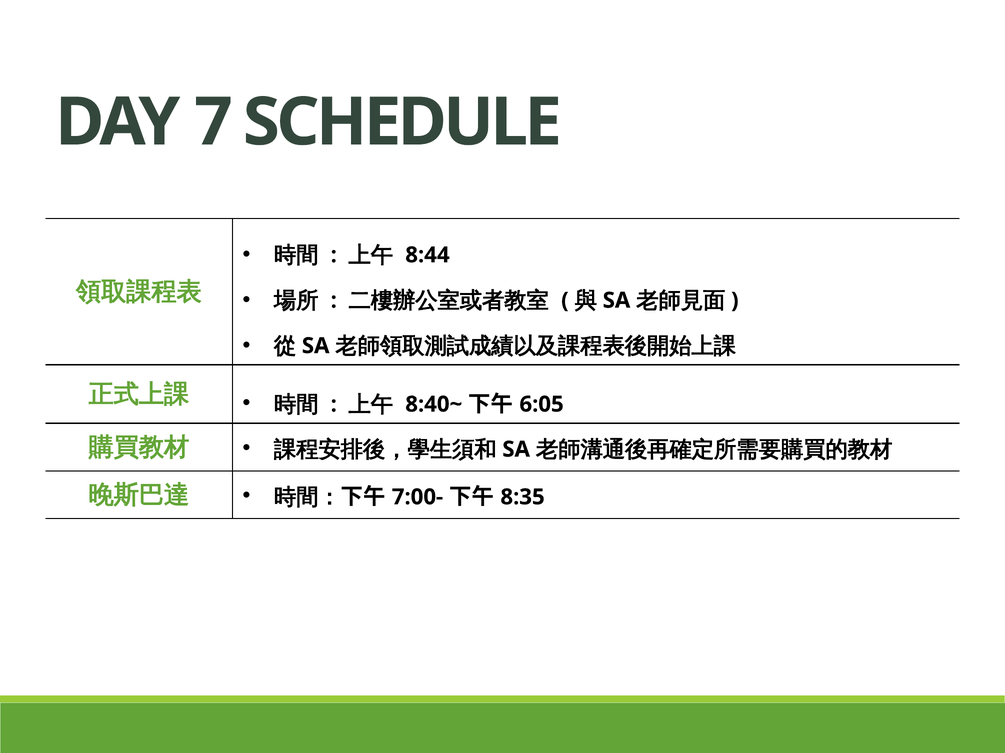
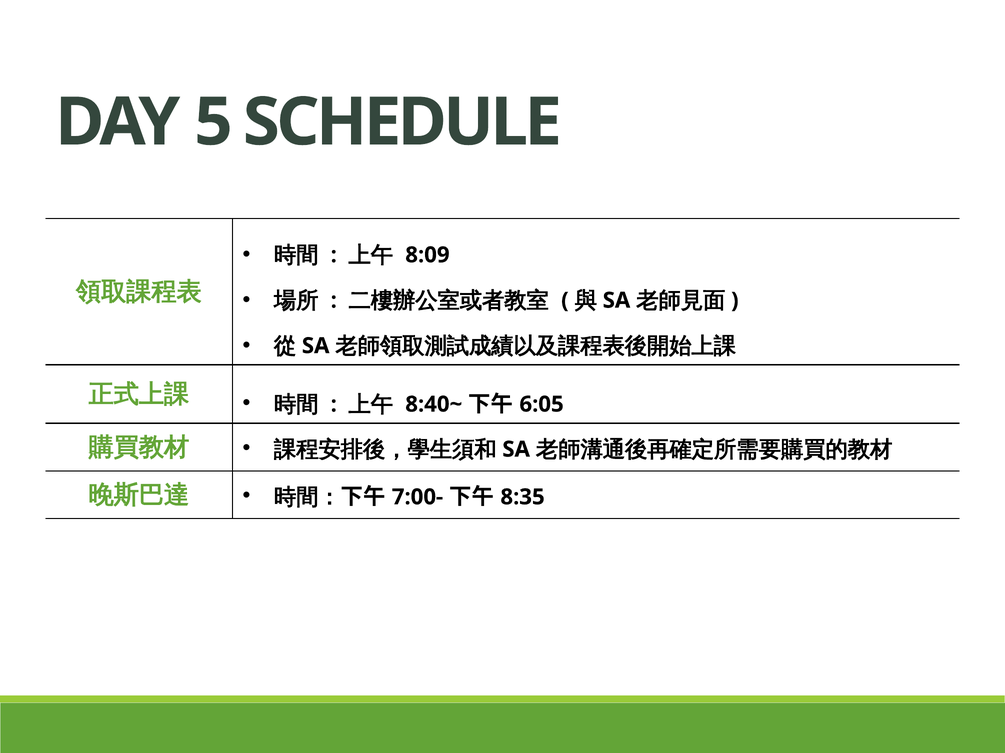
7: 7 -> 5 (213, 123)
8:44: 8:44 -> 8:09 (427, 255)
